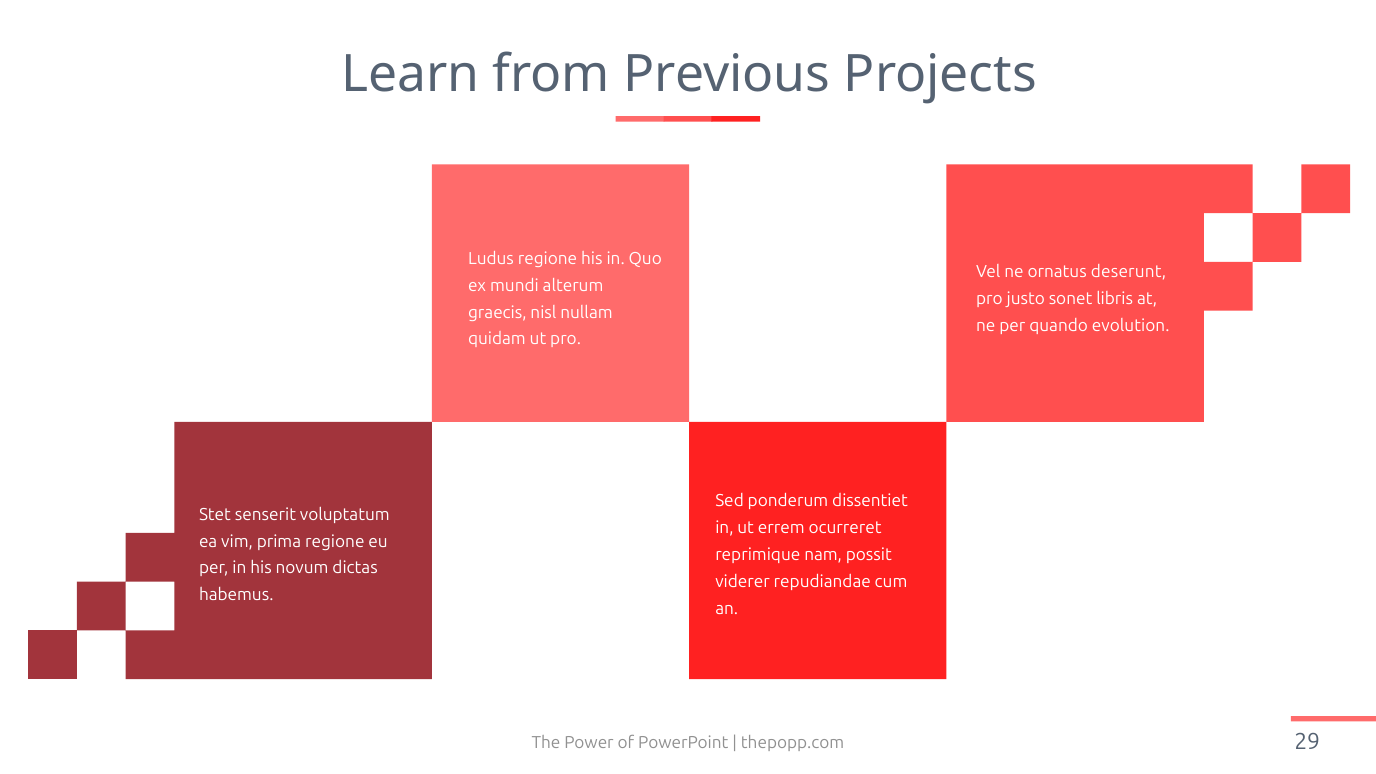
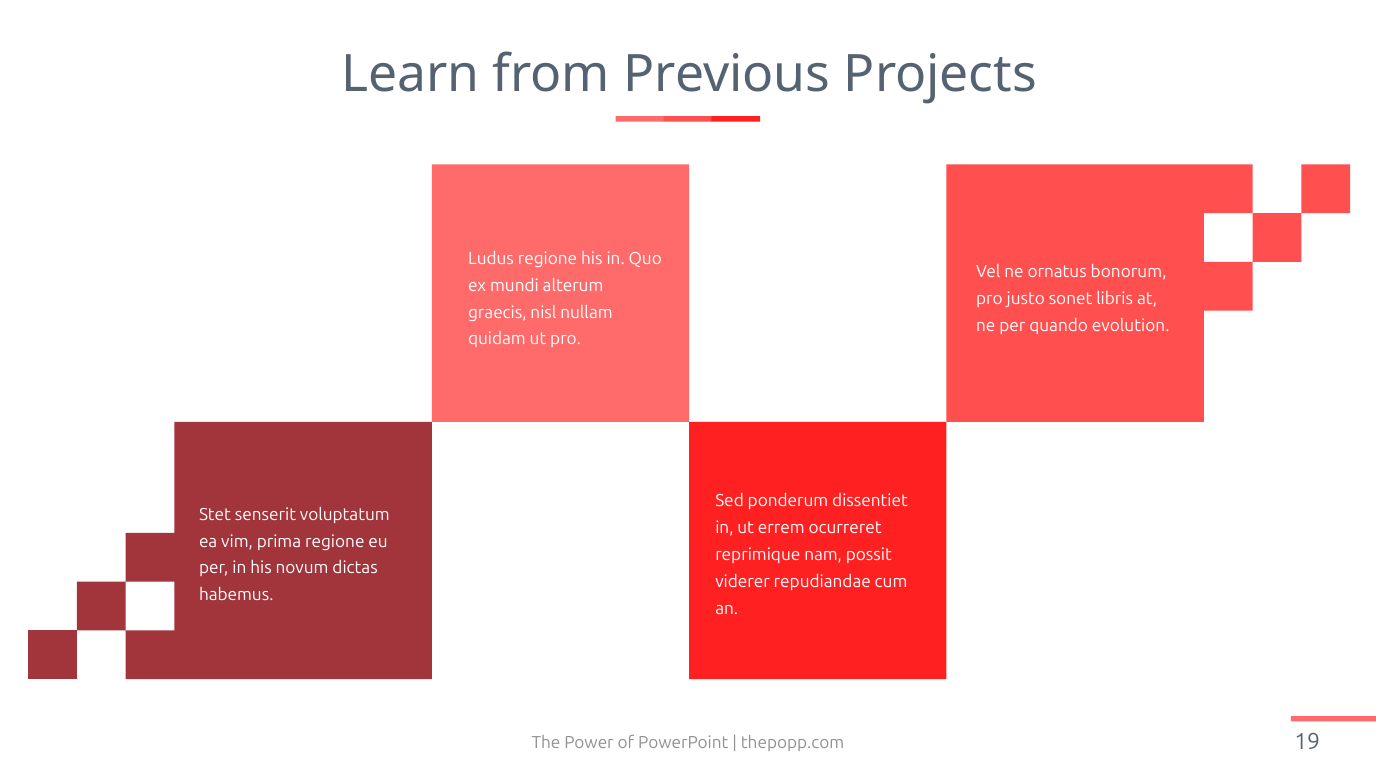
deserunt: deserunt -> bonorum (1129, 272)
29: 29 -> 19 (1307, 742)
